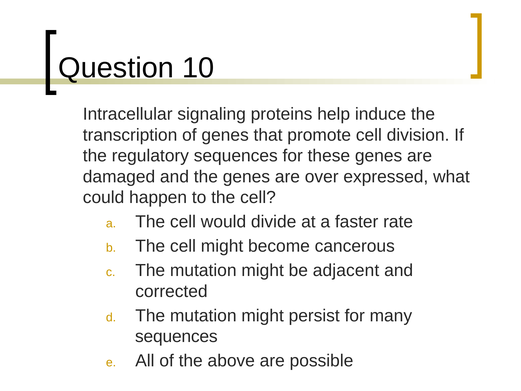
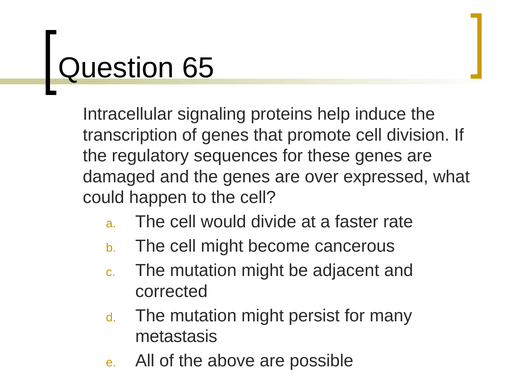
10: 10 -> 65 (198, 68)
sequences: sequences -> metastasis (176, 336)
